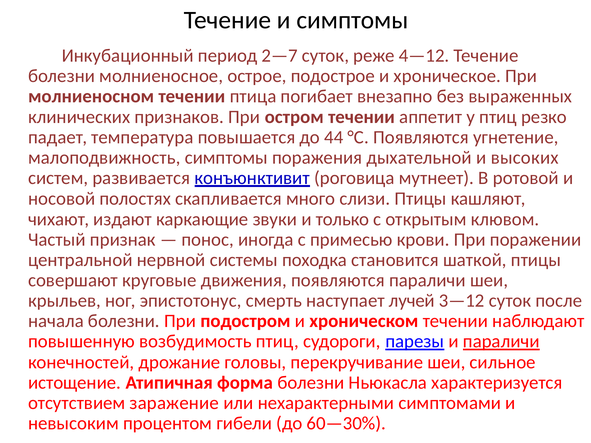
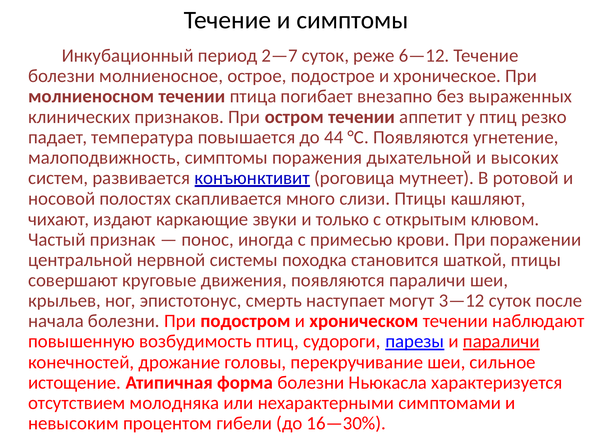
4—12: 4—12 -> 6—12 (424, 56)
лучей: лучей -> могут (412, 301)
заражение: заражение -> молодняка (174, 403)
60—30%: 60—30% -> 16—30% (346, 424)
